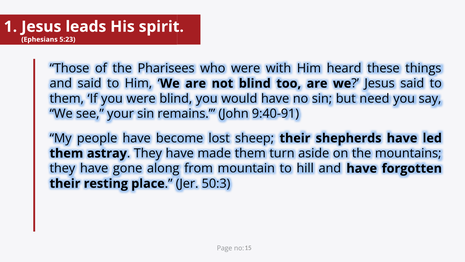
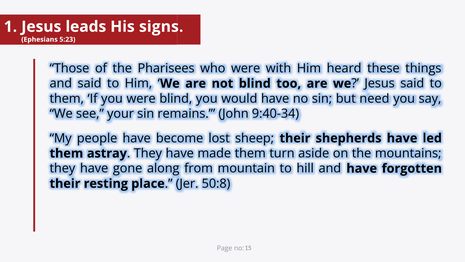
spirit: spirit -> signs (161, 27)
9:40-91: 9:40-91 -> 9:40-34 (275, 114)
50:3: 50:3 -> 50:8 (216, 184)
